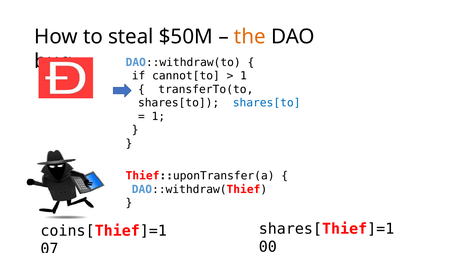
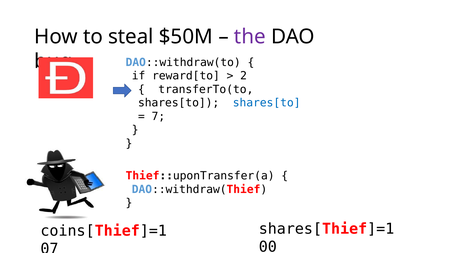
the colour: orange -> purple (250, 37)
cannot[to: cannot[to -> reward[to (186, 76)
1: 1 -> 2 (244, 76)
1: 1 -> 7 (158, 116)
